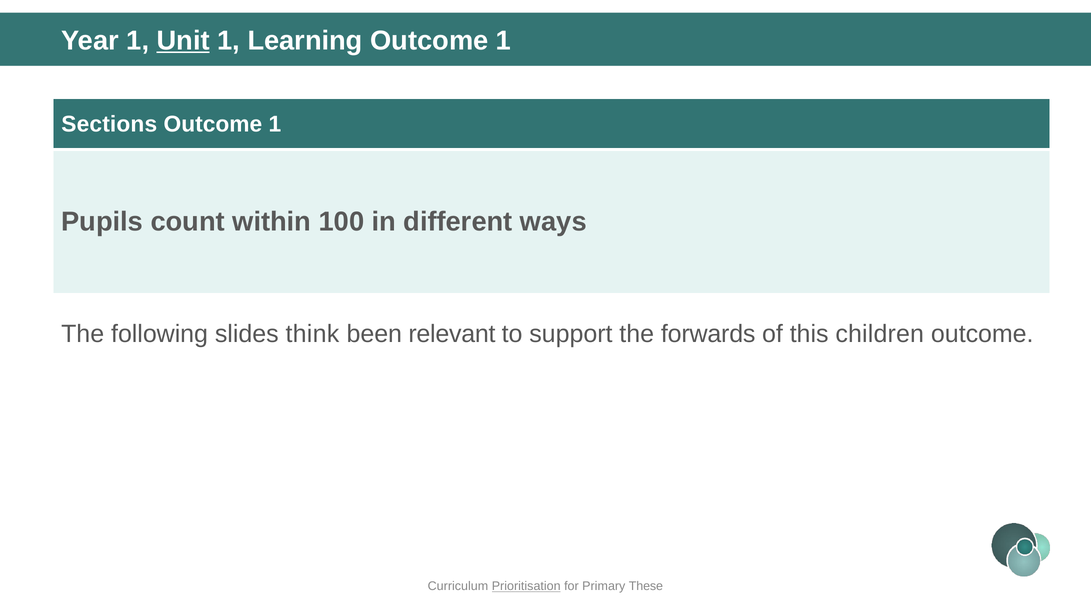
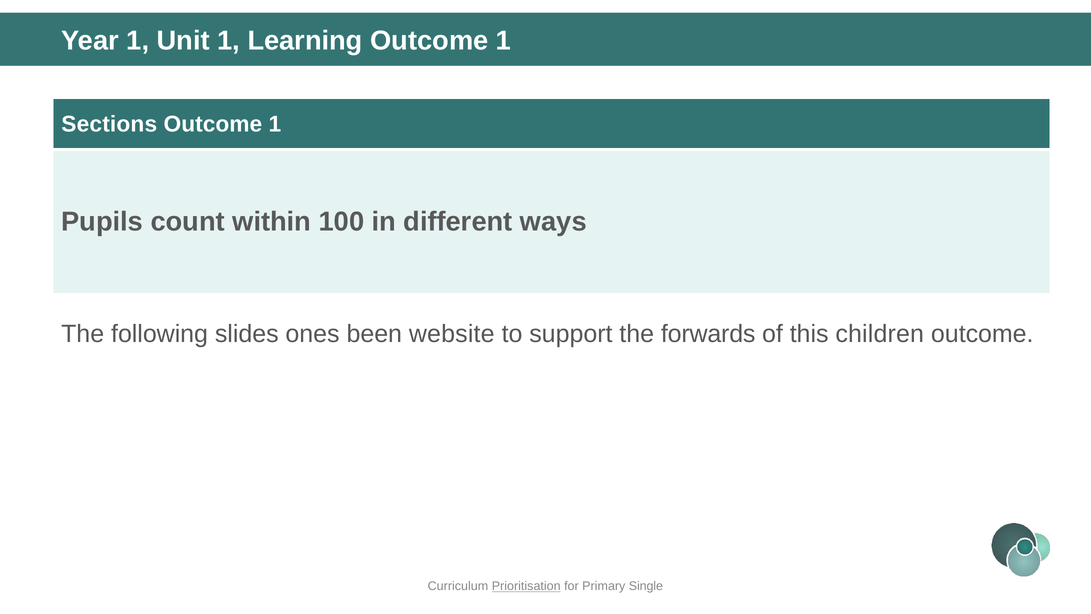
Unit underline: present -> none (183, 41)
think: think -> ones (313, 334)
relevant: relevant -> website (452, 334)
These: These -> Single (646, 586)
